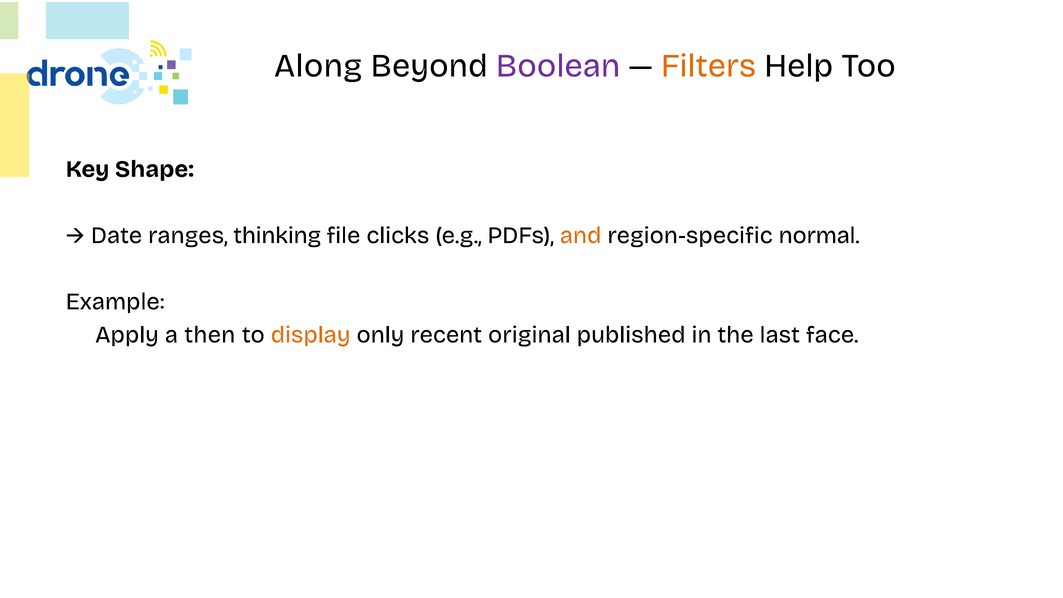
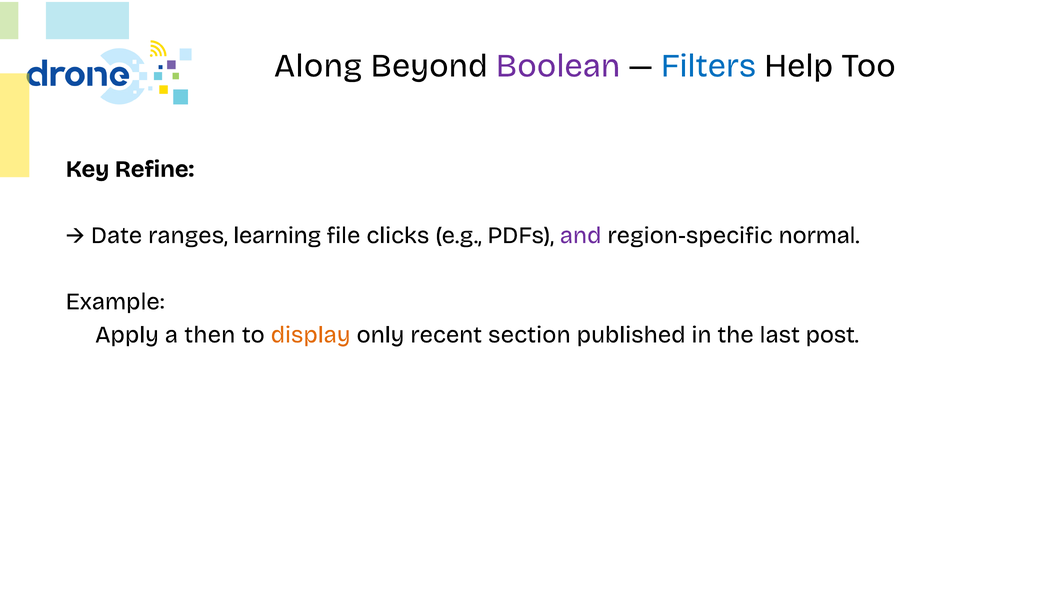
Filters colour: orange -> blue (709, 66)
Shape: Shape -> Refine (155, 169)
thinking: thinking -> learning (277, 235)
and colour: orange -> purple (581, 235)
original: original -> section (529, 335)
face: face -> post (832, 335)
